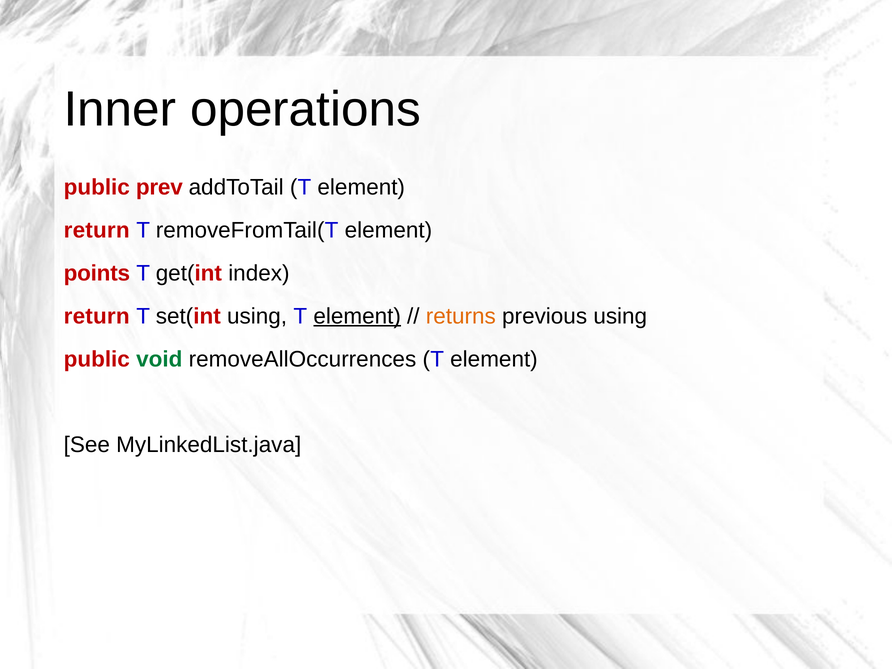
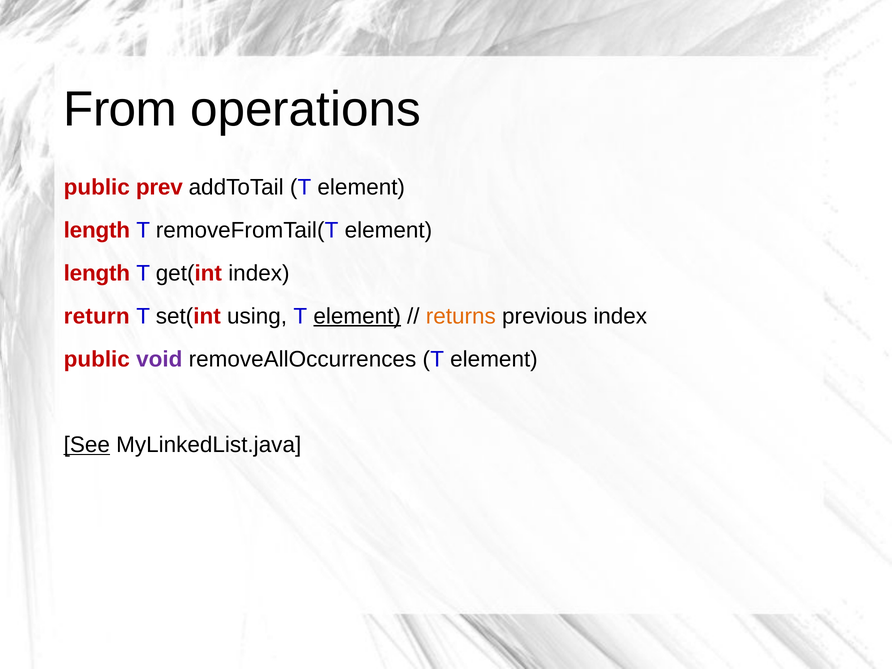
Inner: Inner -> From (120, 109)
return: return -> length (97, 230)
points: points -> length (97, 273)
previous using: using -> index (620, 316)
void colour: green -> purple (159, 359)
See underline: none -> present (87, 445)
